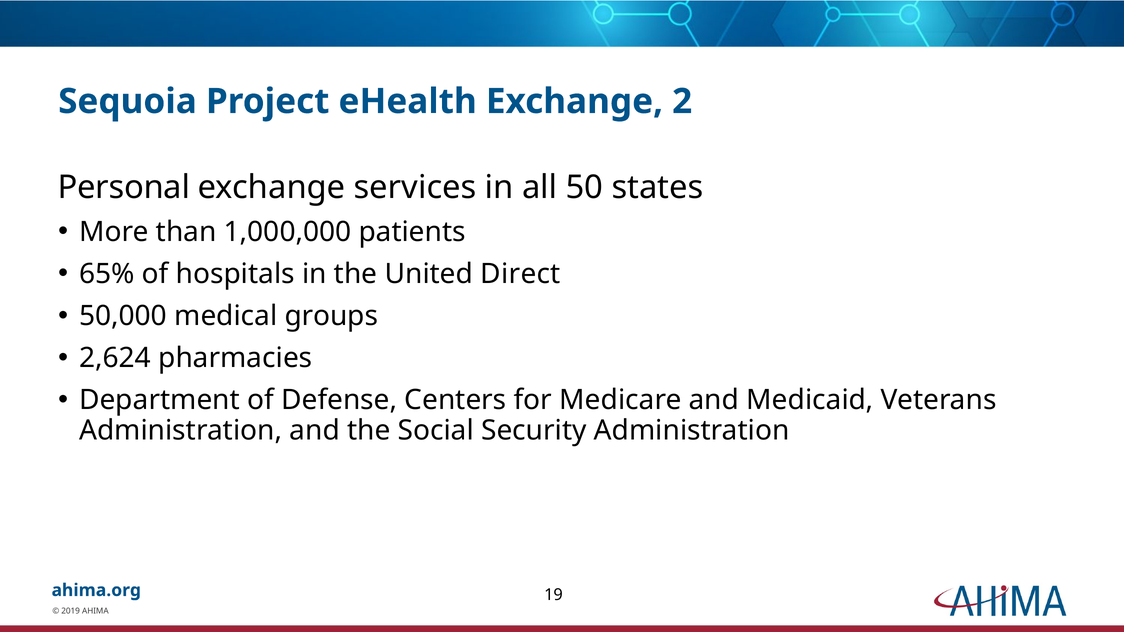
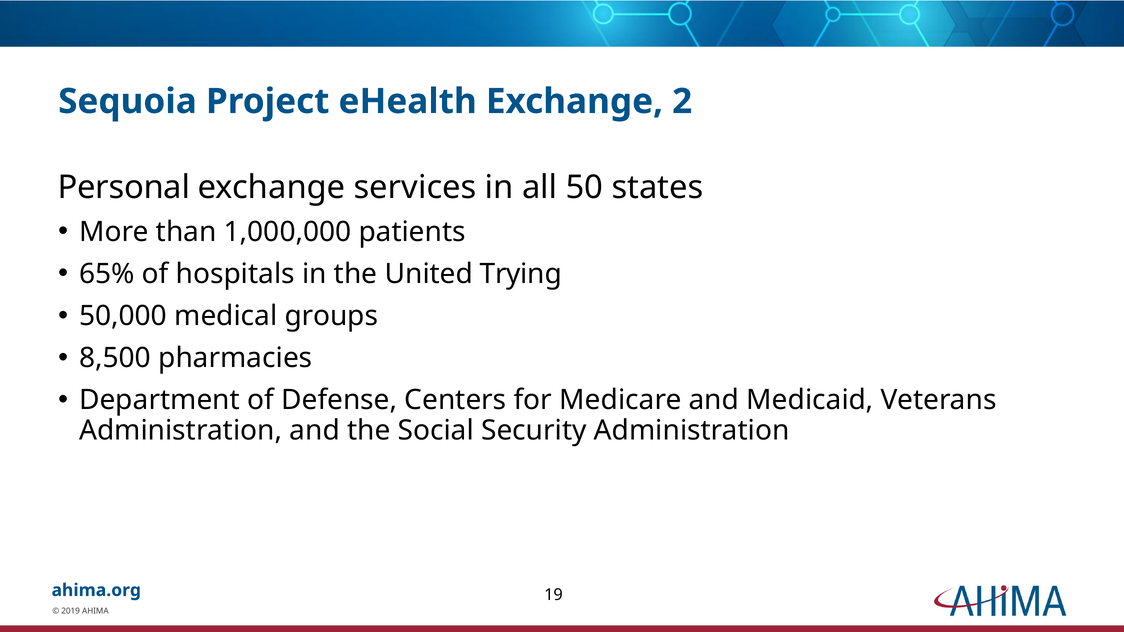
Direct: Direct -> Trying (521, 274)
2,624: 2,624 -> 8,500 (115, 358)
